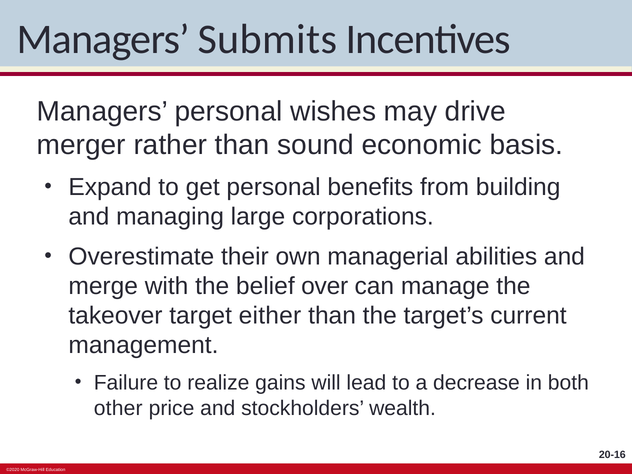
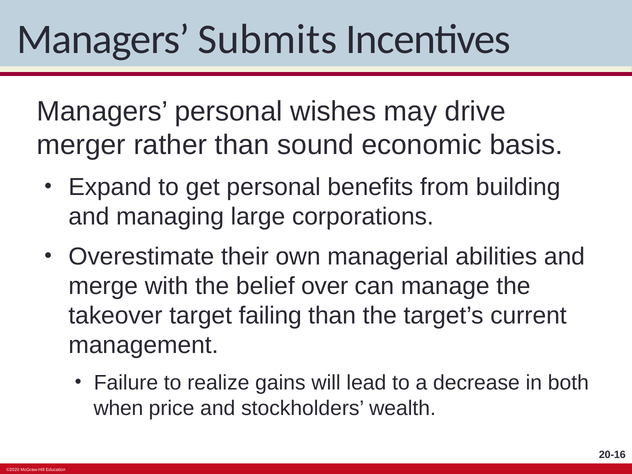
either: either -> failing (270, 316)
other: other -> when (118, 408)
